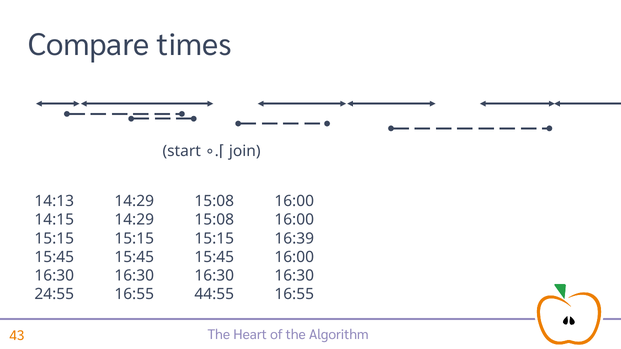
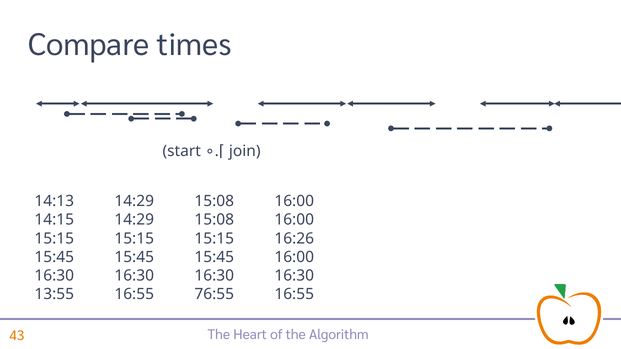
16:39: 16:39 -> 16:26 (294, 239)
24:55: 24:55 -> 13:55 (54, 295)
44:55: 44:55 -> 76:55 (214, 295)
